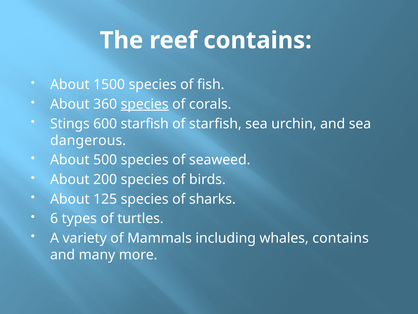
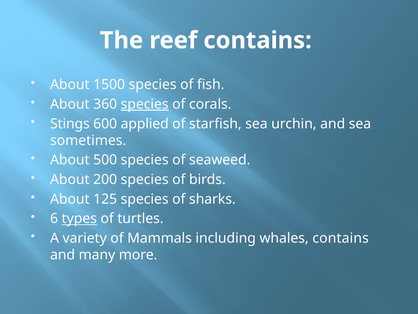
600 starfish: starfish -> applied (145, 124)
dangerous: dangerous -> sometimes (88, 140)
types underline: none -> present (79, 218)
